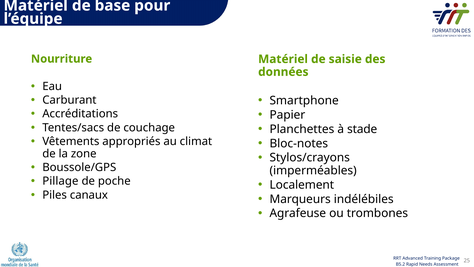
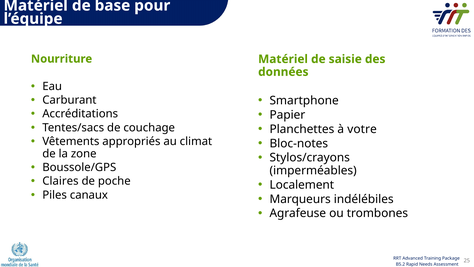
stade: stade -> votre (362, 129)
Pillage: Pillage -> Claires (60, 181)
